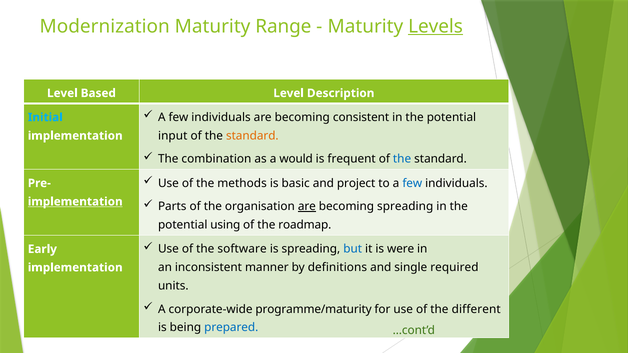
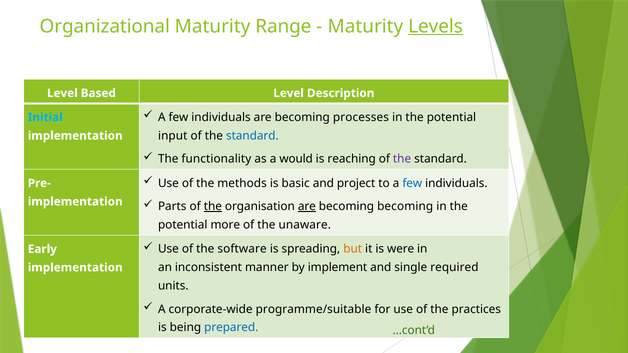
Modernization: Modernization -> Organizational (105, 26)
consistent: consistent -> processes (361, 117)
standard colour: orange -> blue (252, 136)
combination: combination -> functionality (216, 159)
frequent: frequent -> reaching (352, 159)
the colour: blue -> purple (402, 159)
implementation underline: present -> none (75, 202)
the underline: none -> present (213, 207)
becoming spreading: spreading -> becoming (405, 207)
using: using -> more (225, 225)
roadmap: roadmap -> unaware (305, 225)
but colour: blue -> orange (353, 249)
definitions: definitions -> implement (337, 268)
programme/maturity: programme/maturity -> programme/suitable (313, 309)
different: different -> practices (476, 309)
